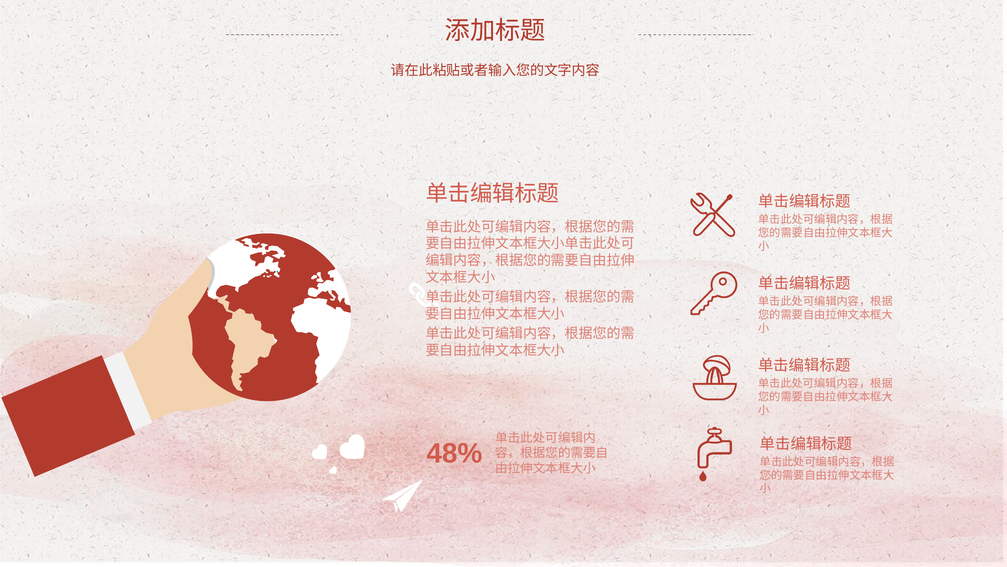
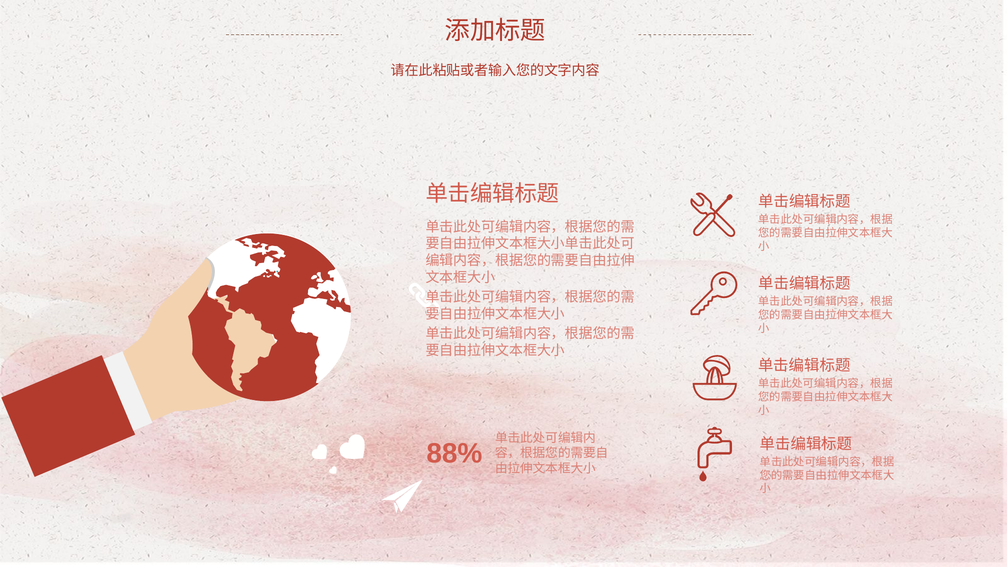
48%: 48% -> 88% (454, 453)
